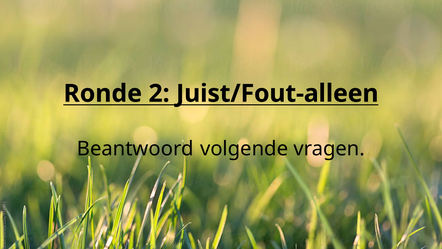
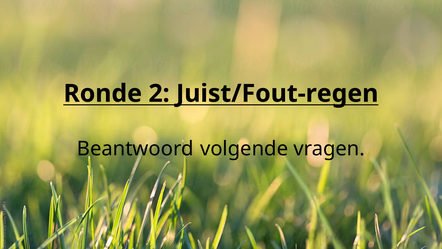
Juist/Fout-alleen: Juist/Fout-alleen -> Juist/Fout-regen (277, 93)
